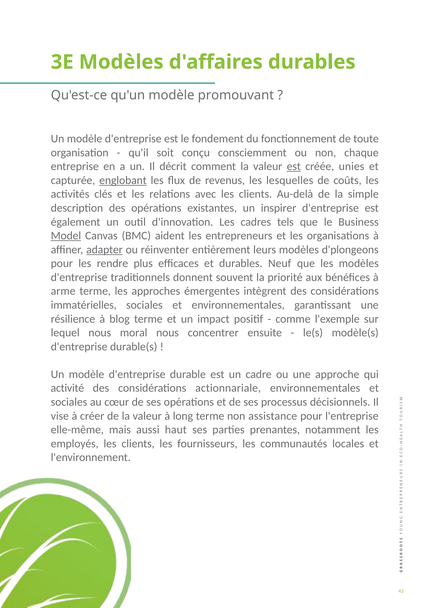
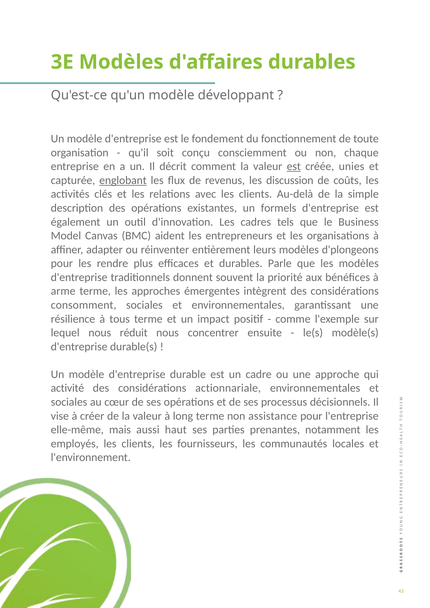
promouvant: promouvant -> développant (236, 95)
lesquelles: lesquelles -> discussion (290, 180)
inspirer: inspirer -> formels (279, 208)
Model underline: present -> none (66, 236)
adapter underline: present -> none (104, 250)
Neuf: Neuf -> Parle (280, 264)
immatérielles: immatérielles -> consomment (84, 305)
blog: blog -> tous (120, 319)
moral: moral -> réduit (134, 333)
